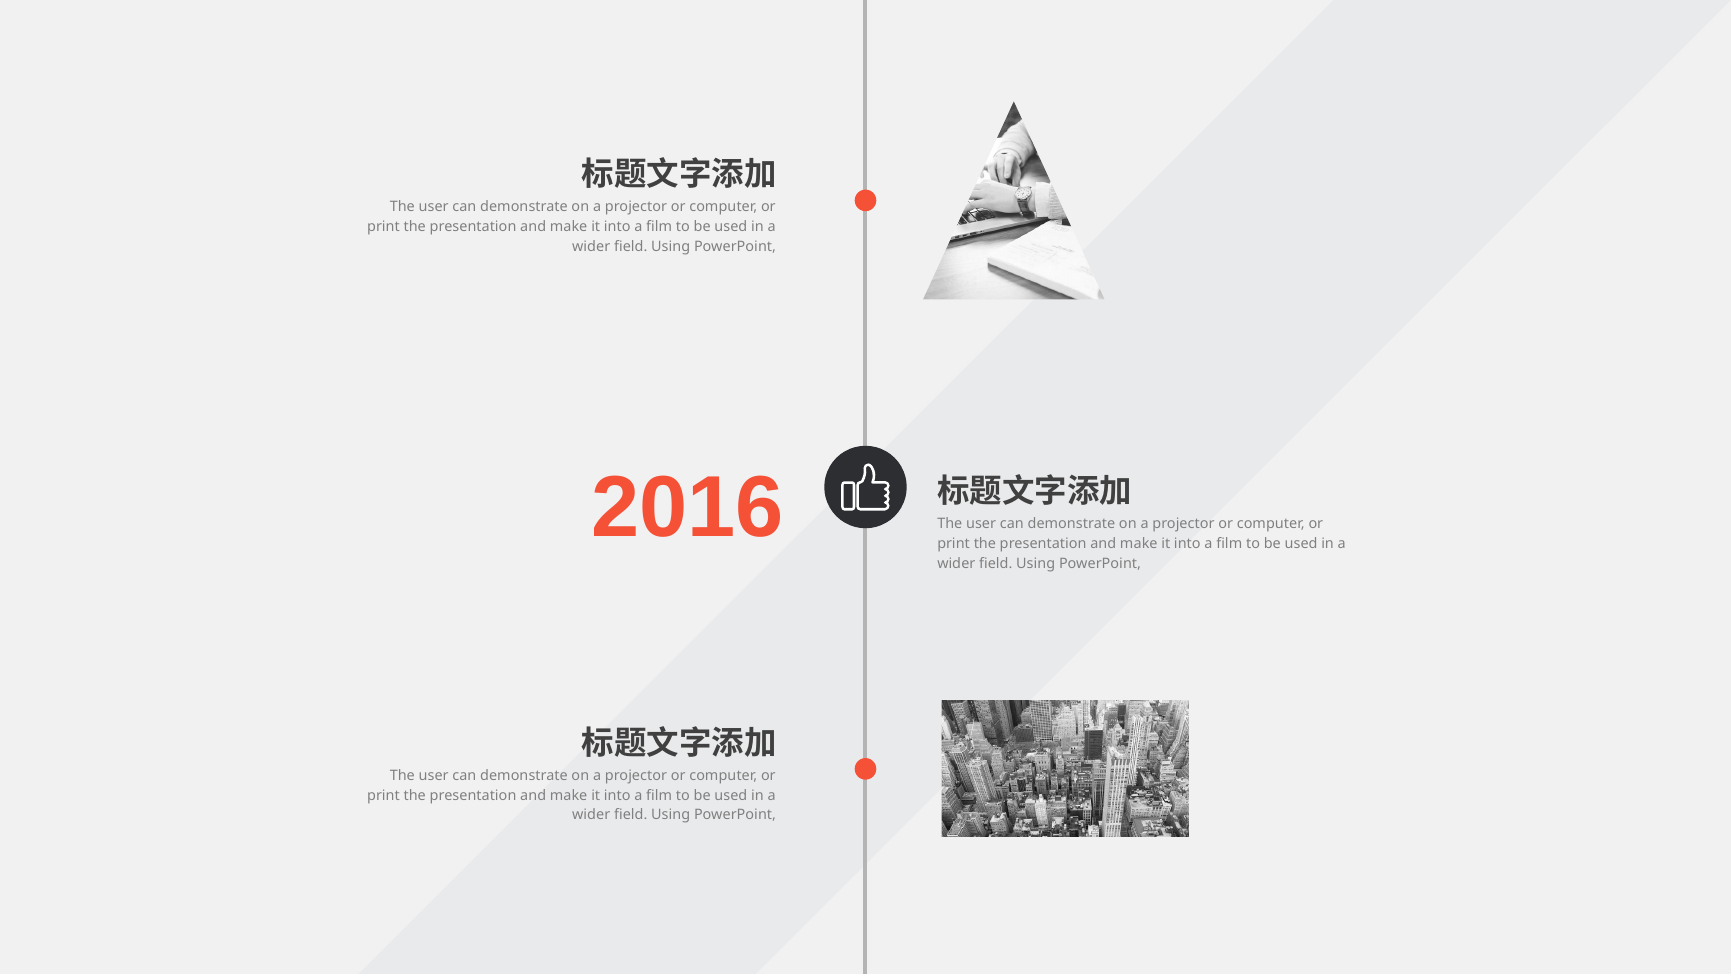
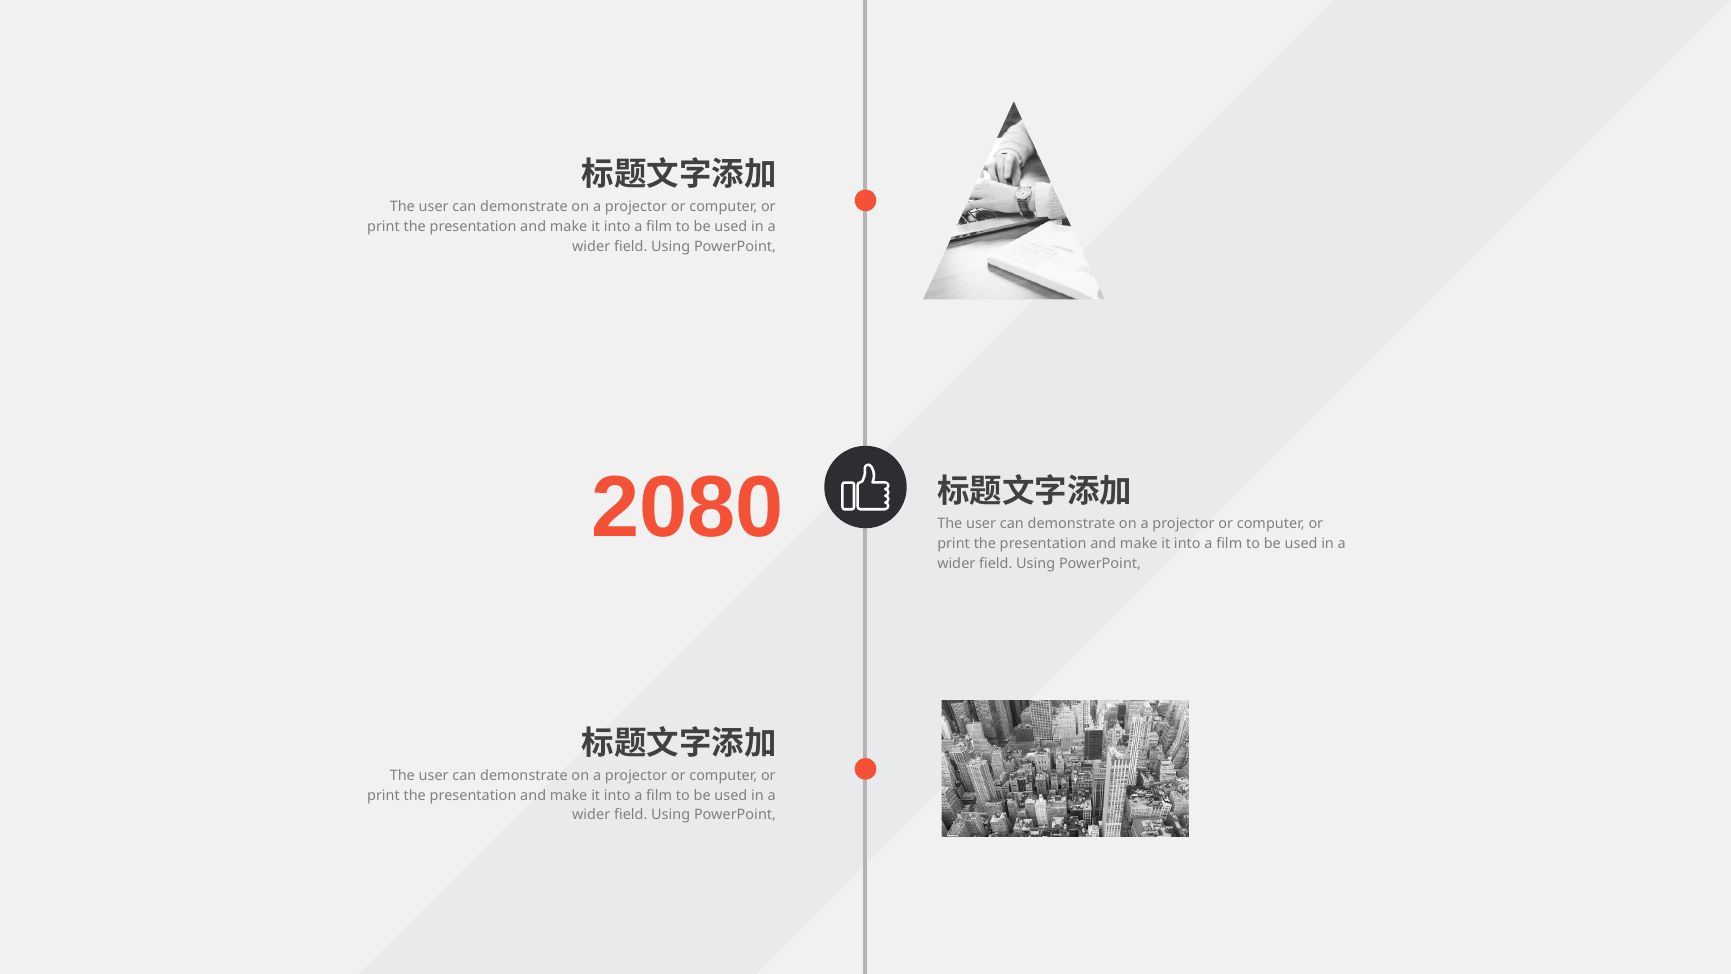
2016: 2016 -> 2080 (688, 508)
